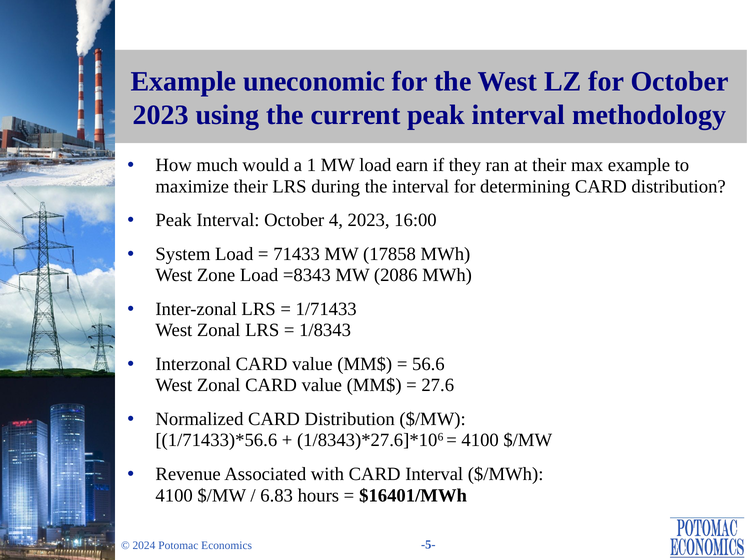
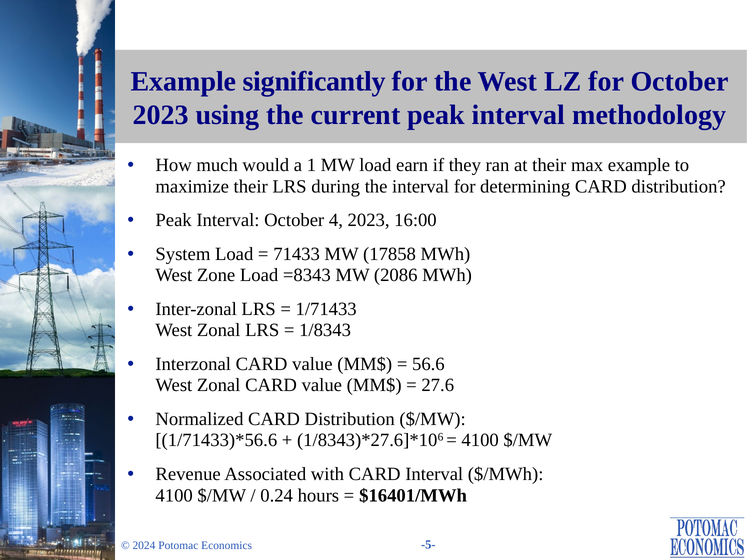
uneconomic: uneconomic -> significantly (314, 82)
6.83: 6.83 -> 0.24 (277, 496)
